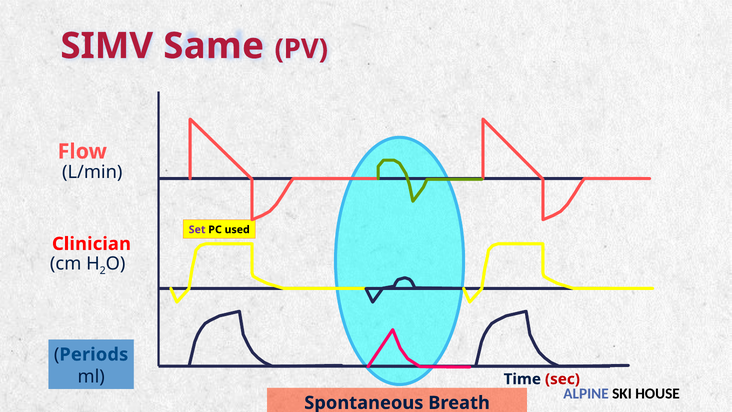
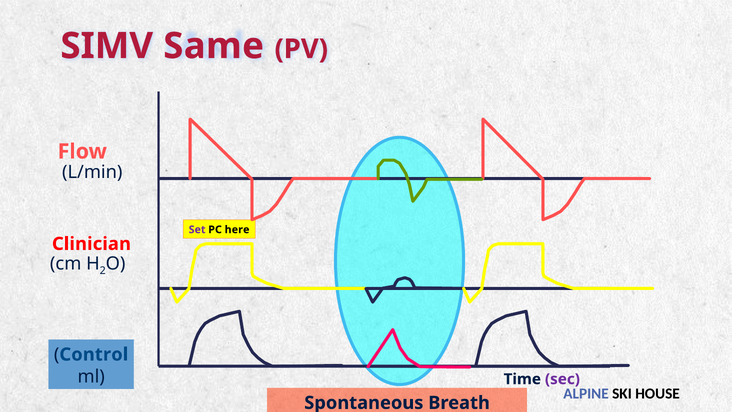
used: used -> here (237, 230)
Periods: Periods -> Control (94, 354)
sec colour: red -> purple (562, 379)
